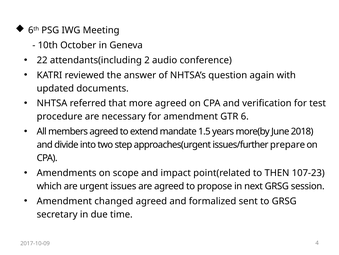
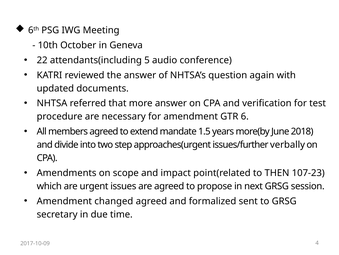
2: 2 -> 5 (147, 60)
more agreed: agreed -> answer (171, 103)
prepare: prepare -> verbally (288, 144)
